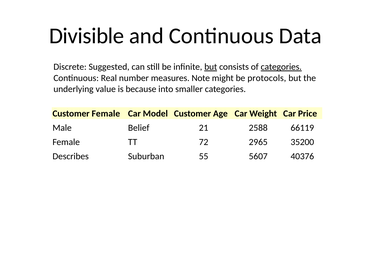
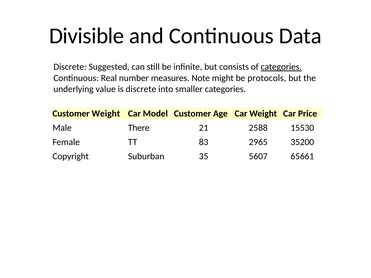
but underline: present -> none (211, 67)
is because: because -> discrete (141, 89)
Customer Female: Female -> Weight (106, 114)
Belief: Belief -> There (139, 128)
66119: 66119 -> 15530 (302, 128)
72: 72 -> 83 (204, 142)
Describes: Describes -> Copyright (71, 156)
55: 55 -> 35 (204, 156)
40376: 40376 -> 65661 (302, 156)
